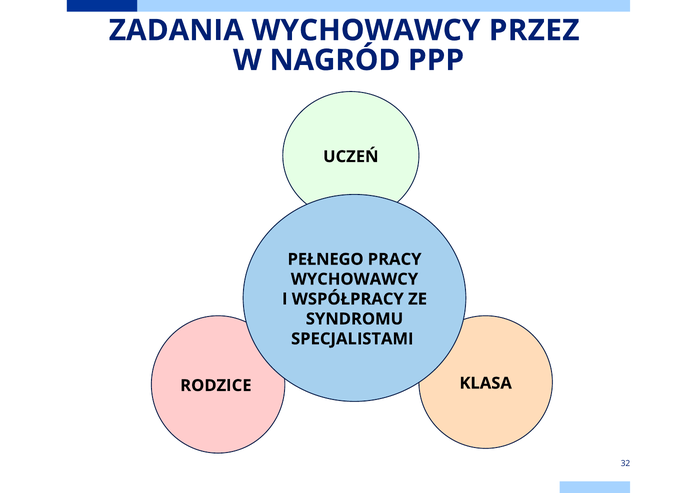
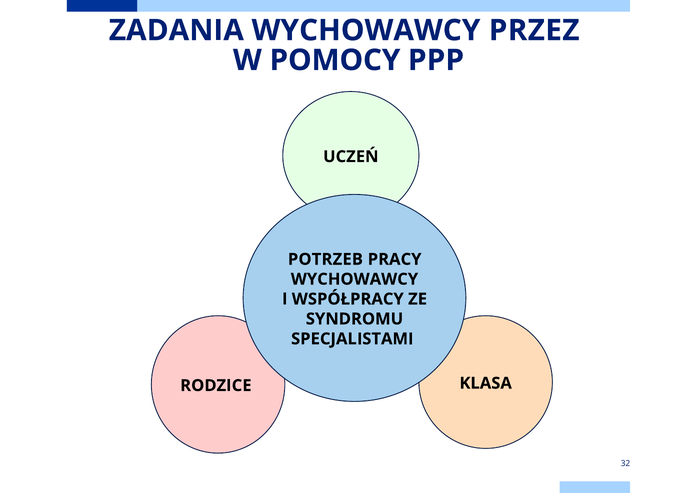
NAGRÓD: NAGRÓD -> POMOCY (335, 60)
PEŁNEGO: PEŁNEGO -> POTRZEB (325, 259)
